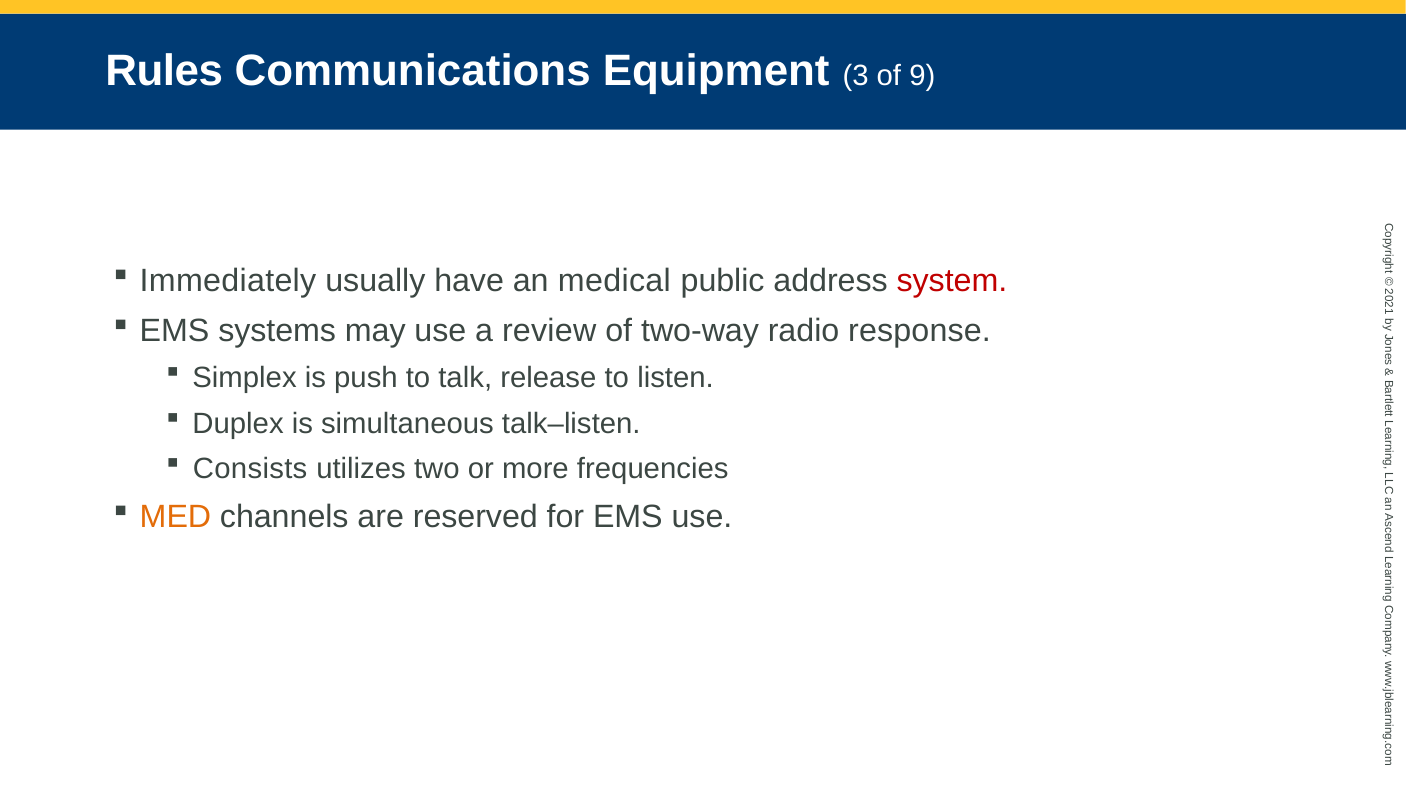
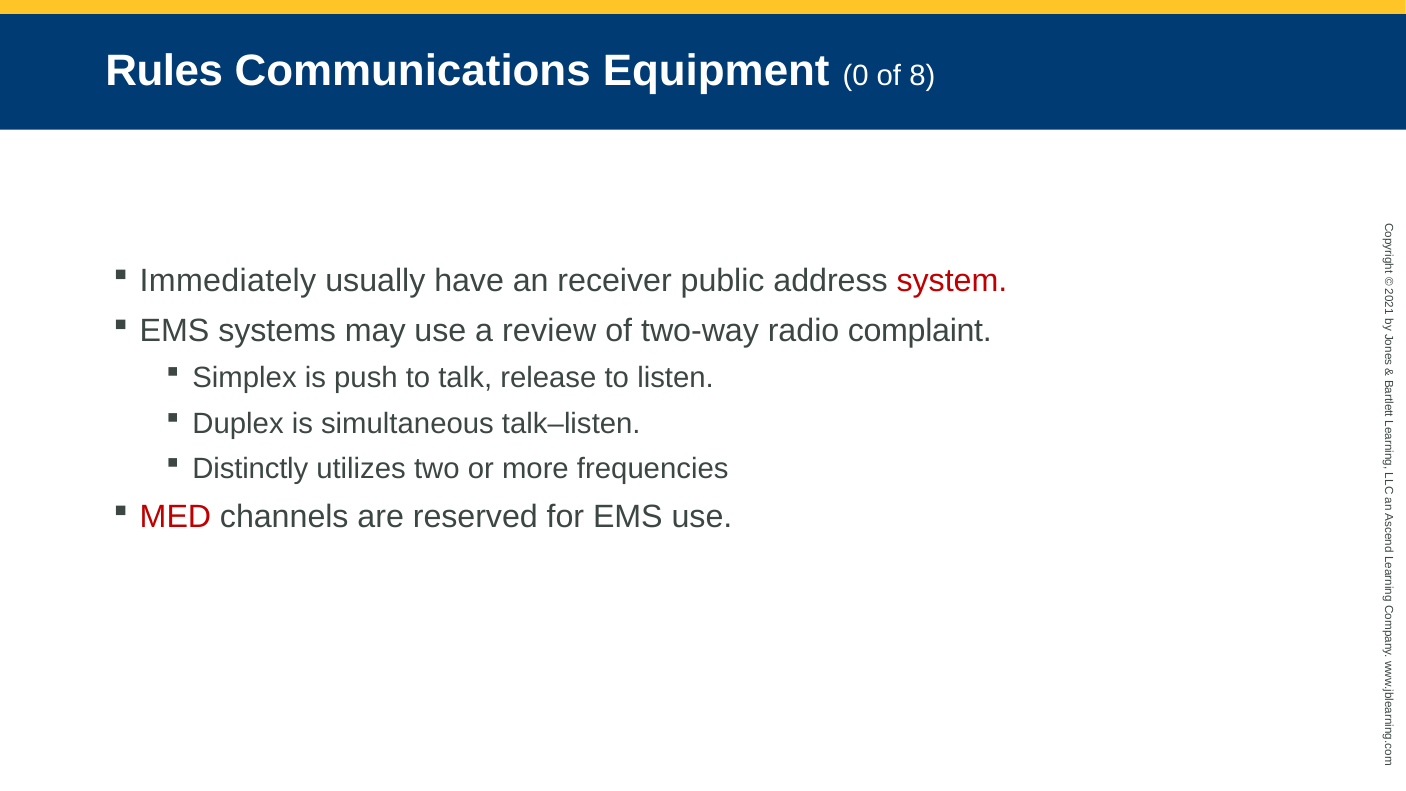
Equipment 3: 3 -> 0 (856, 75)
9: 9 -> 8 (922, 75)
medical: medical -> receiver (615, 281)
response: response -> complaint (920, 331)
Consists: Consists -> Distinctly (250, 469)
MED colour: orange -> red (175, 517)
